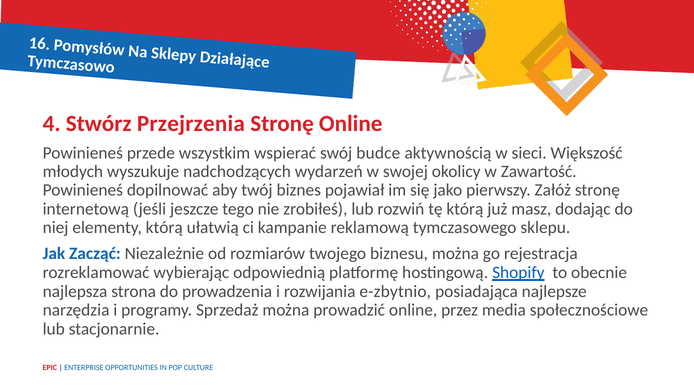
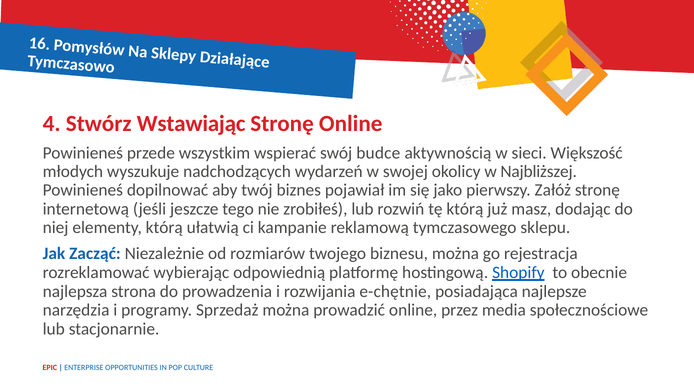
Przejrzenia: Przejrzenia -> Wstawiając (191, 124)
Zawartość: Zawartość -> Najbliższej (539, 172)
e-zbytnio: e-zbytnio -> e-chętnie (395, 292)
